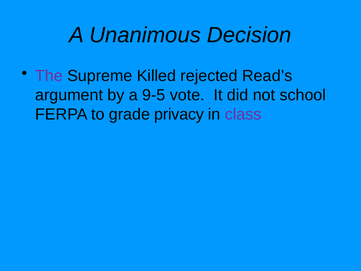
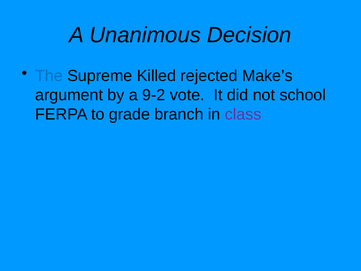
The colour: purple -> blue (49, 76)
Read’s: Read’s -> Make’s (267, 76)
9-5: 9-5 -> 9-2 (154, 95)
privacy: privacy -> branch (179, 114)
